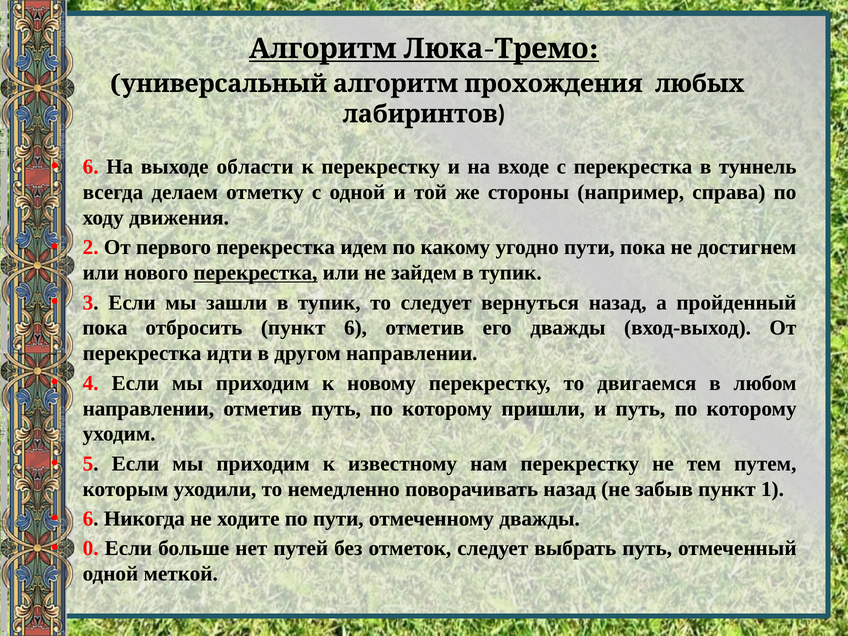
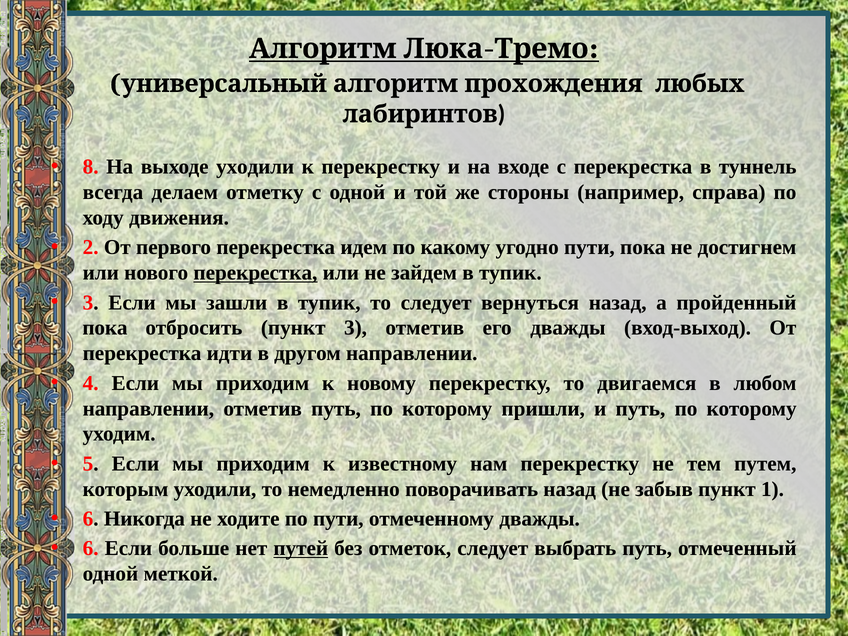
6: 6 -> 8 (91, 167)
выходе области: области -> уходили (255, 167)
пункт 6: 6 -> 3 (356, 328)
0: 0 -> 6 (91, 548)
путей underline: none -> present (301, 548)
